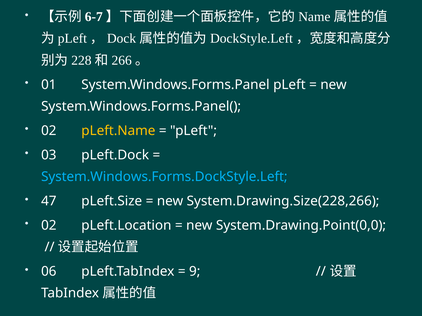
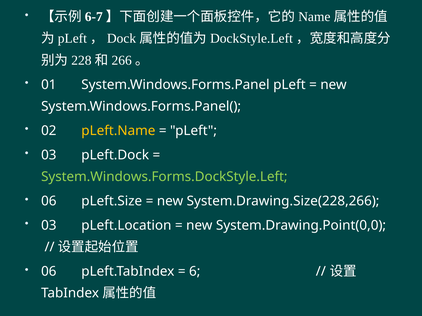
System.Windows.Forms.DockStyle.Left colour: light blue -> light green (164, 177)
47: 47 -> 06 (49, 201)
02: 02 -> 03 (49, 226)
9: 9 -> 6 (195, 272)
